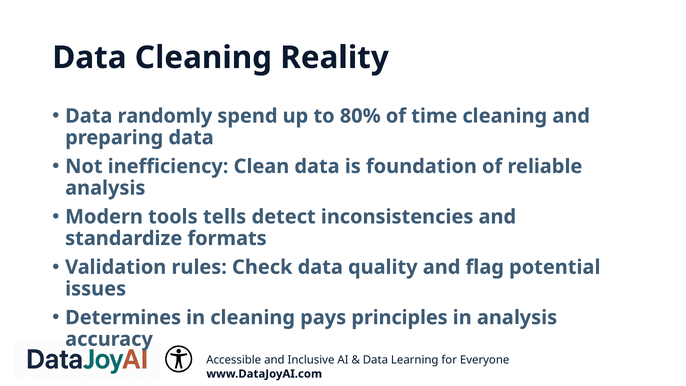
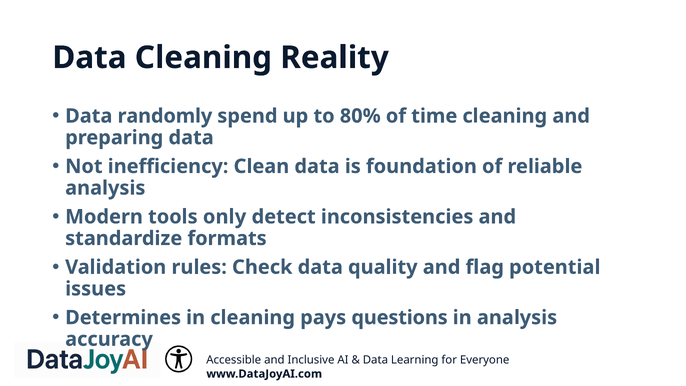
tells: tells -> only (225, 217)
principles: principles -> questions (400, 317)
